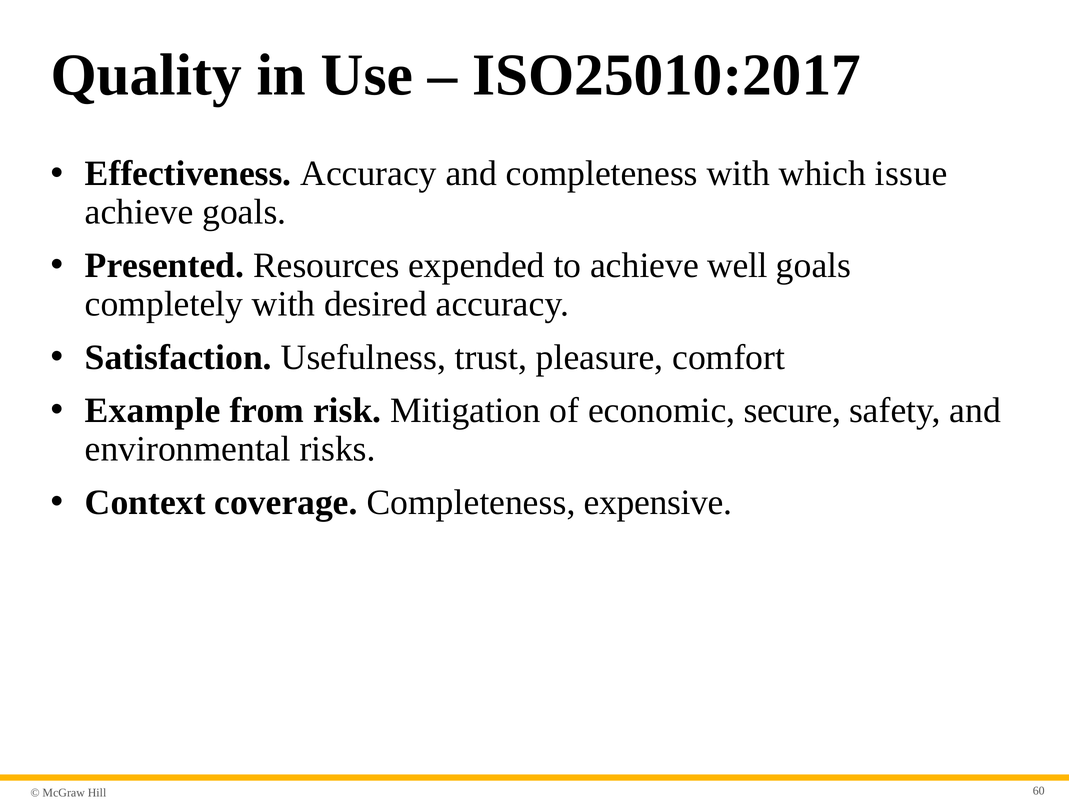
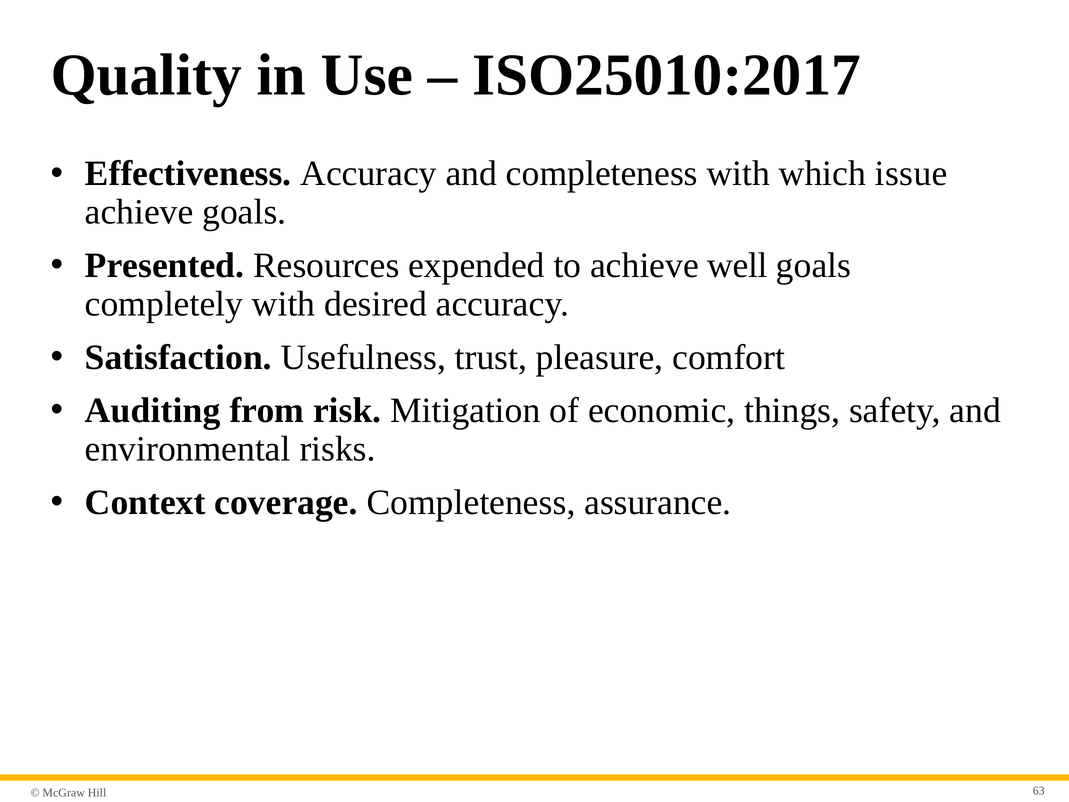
Example: Example -> Auditing (153, 411)
secure: secure -> things (792, 411)
expensive: expensive -> assurance (658, 502)
60: 60 -> 63 (1039, 790)
